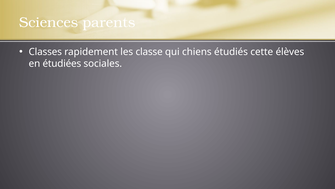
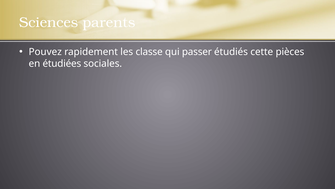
Classes: Classes -> Pouvez (45, 52)
chiens: chiens -> passer (197, 52)
élèves: élèves -> pièces (290, 52)
